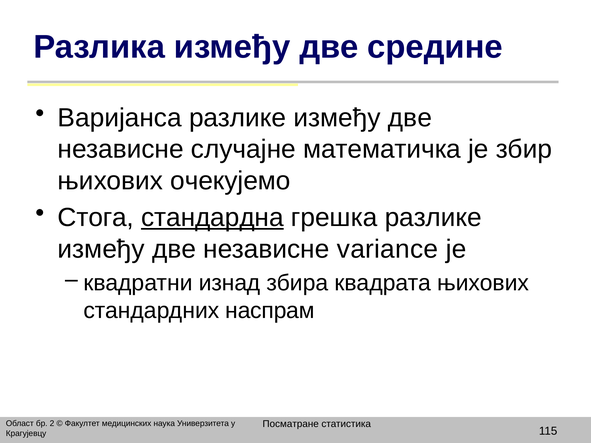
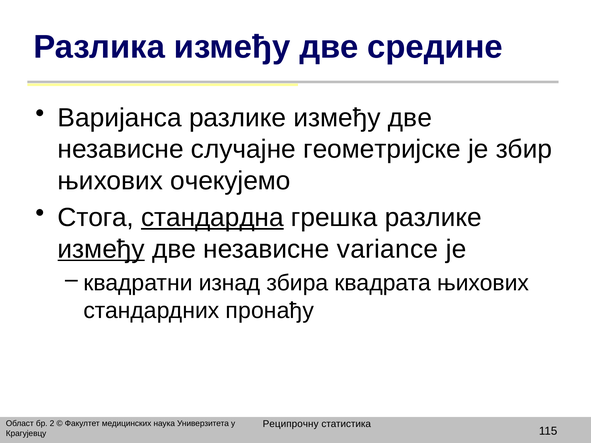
математичка: математичка -> геометријске (382, 149)
између underline: none -> present (101, 249)
наспрам: наспрам -> пронађу (270, 311)
Посматране: Посматране -> Реципрочну (291, 424)
